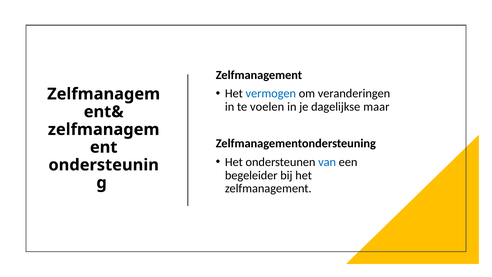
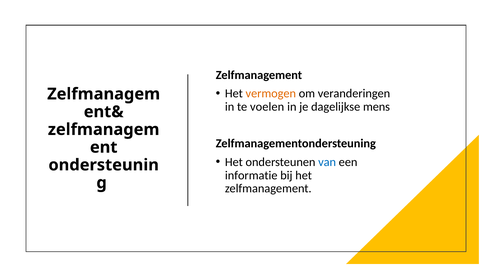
vermogen colour: blue -> orange (271, 93)
maar: maar -> mens (376, 107)
begeleider: begeleider -> informatie (251, 175)
